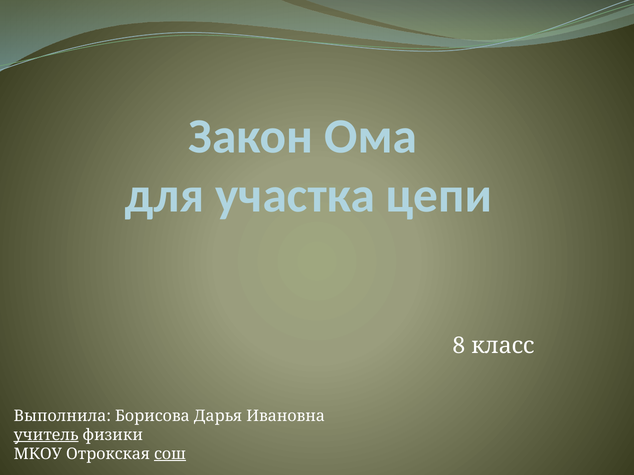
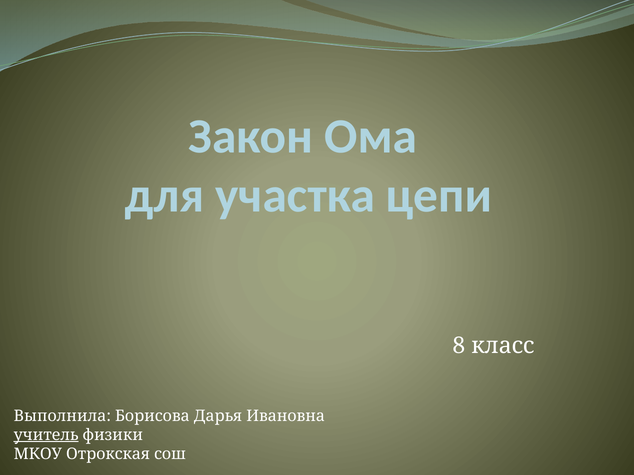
сош underline: present -> none (170, 454)
